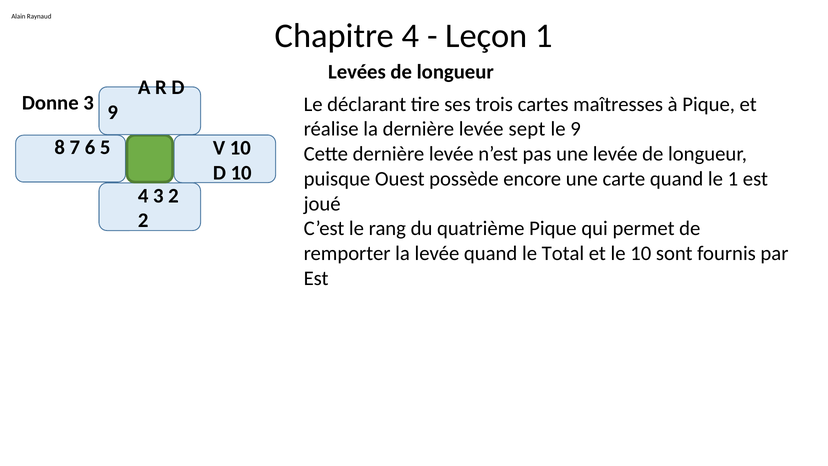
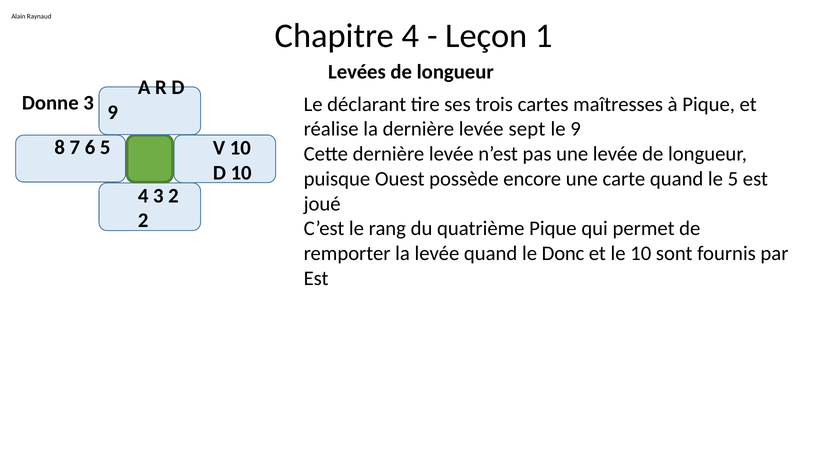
le 1: 1 -> 5 (733, 179)
Total: Total -> Donc (563, 253)
